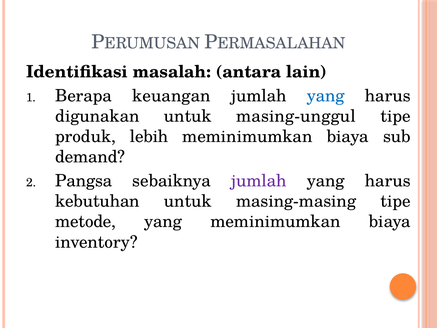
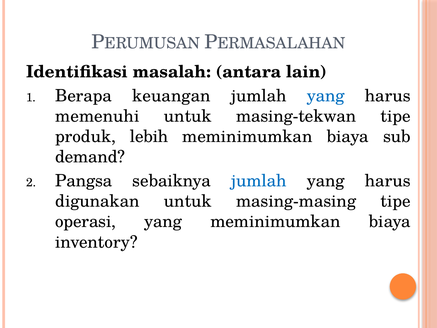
digunakan: digunakan -> memenuhi (97, 116)
masing-unggul: masing-unggul -> masing-tekwan (296, 116)
jumlah colour: purple -> blue (259, 181)
kebutuhan: kebutuhan -> digunakan (97, 201)
metode: metode -> operasi (86, 222)
